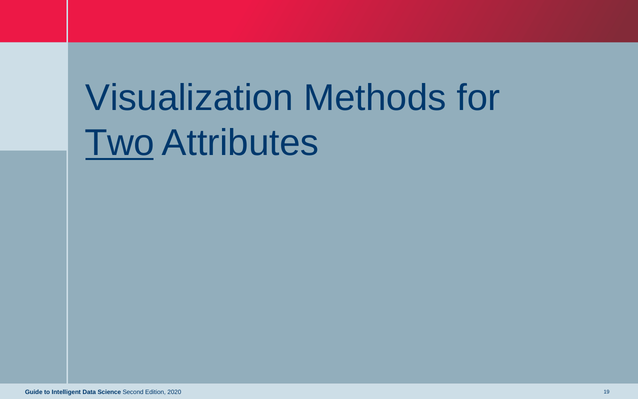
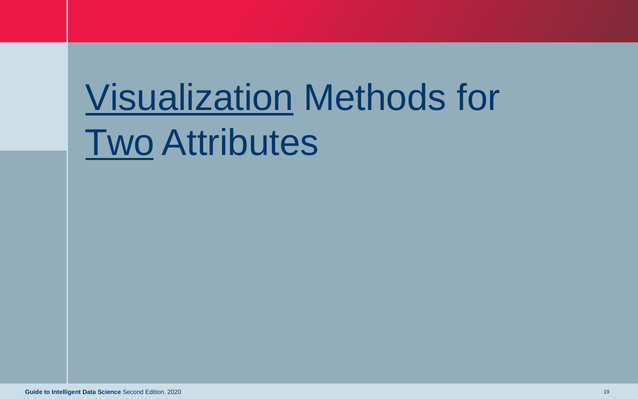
Visualization underline: none -> present (189, 98)
